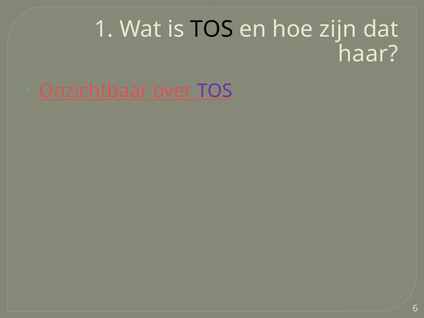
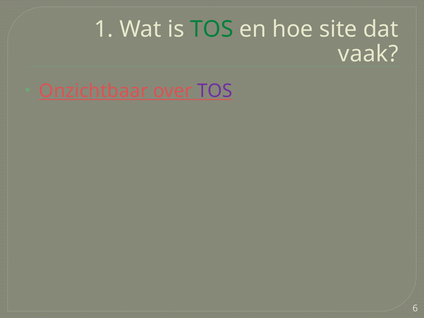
TOS colour: black -> green (212, 29)
zijn: zijn -> site (338, 29)
haar: haar -> vaak (368, 54)
